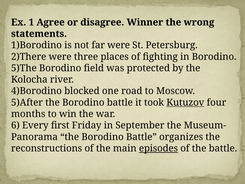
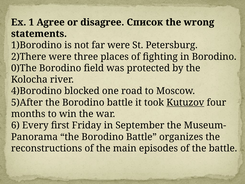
Winner: Winner -> Список (145, 22)
5)The: 5)The -> 0)The (24, 68)
episodes underline: present -> none (158, 148)
